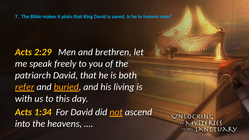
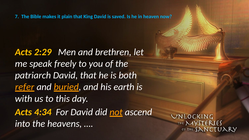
living: living -> earth (124, 87)
1:34: 1:34 -> 4:34 (43, 112)
